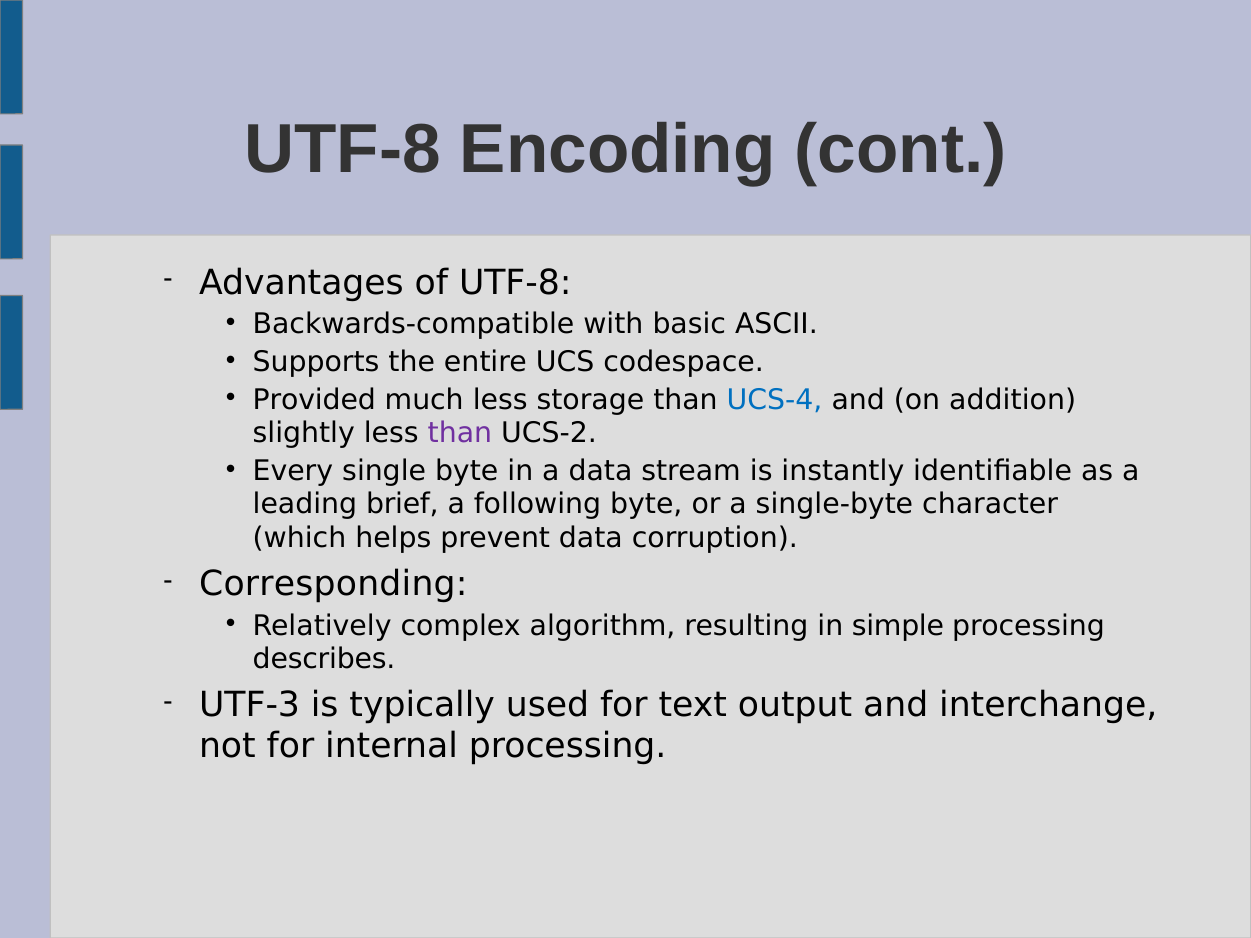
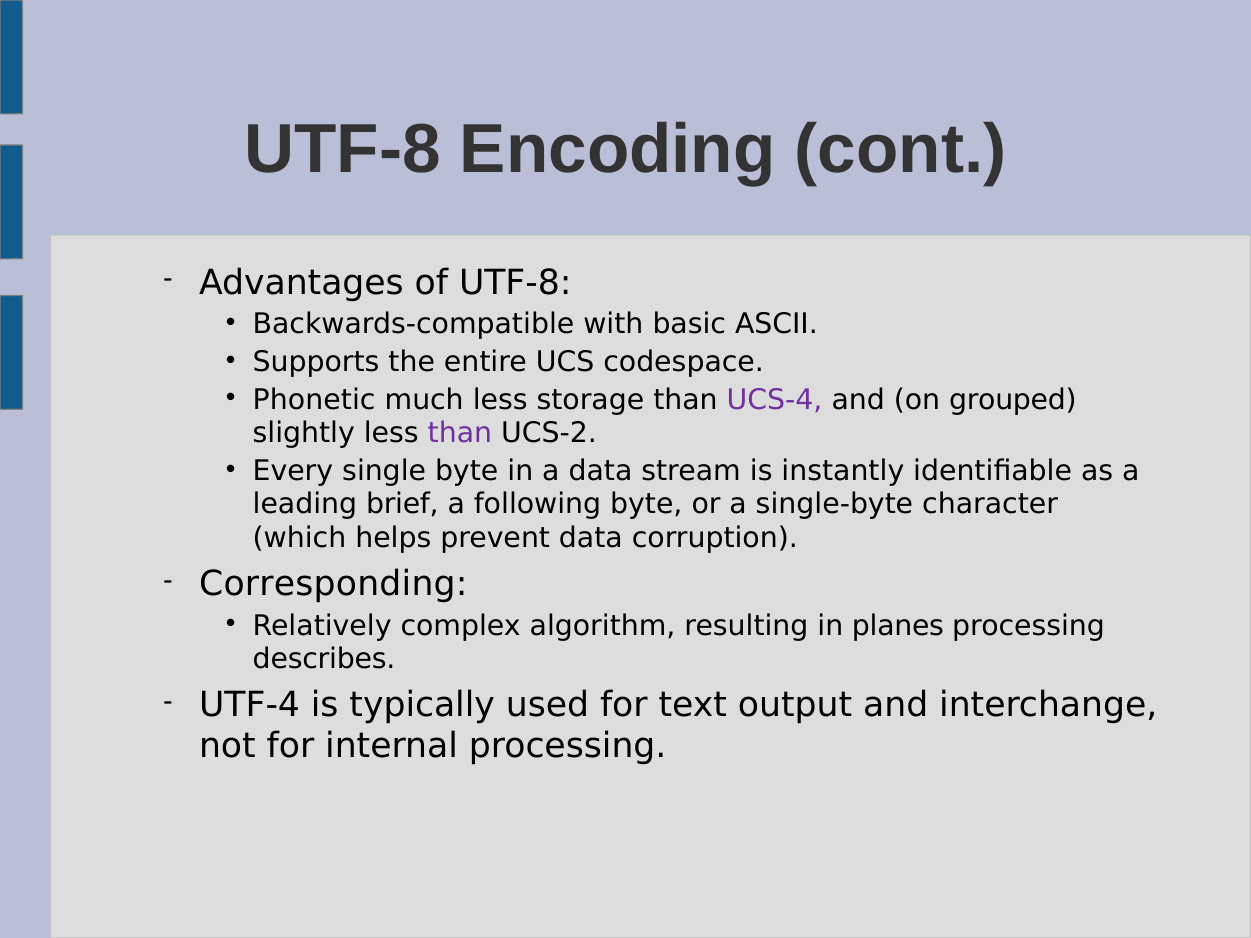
Provided: Provided -> Phonetic (314, 400)
UCS-4 colour: blue -> purple (775, 400)
addition: addition -> grouped (1013, 400)
simple: simple -> planes (898, 626)
UTF-3: UTF-3 -> UTF-4 (250, 705)
